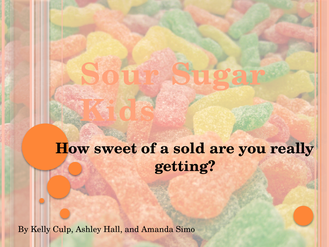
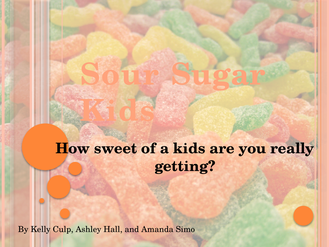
a sold: sold -> kids (189, 148)
